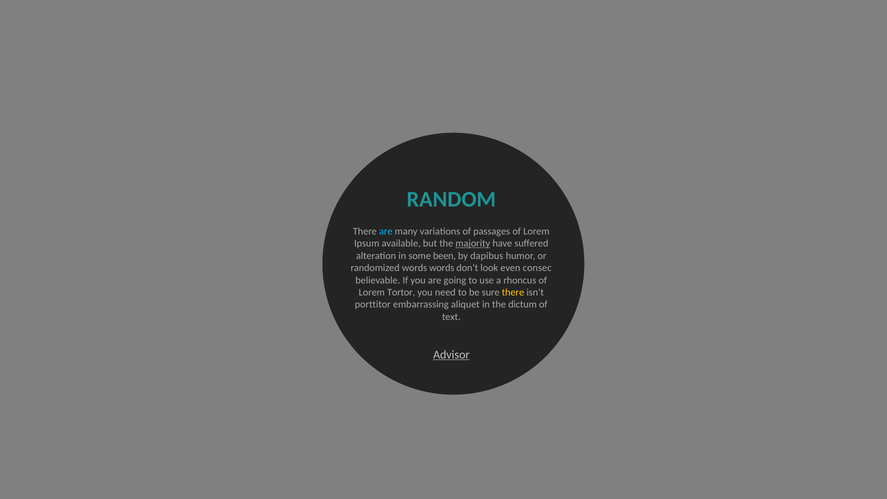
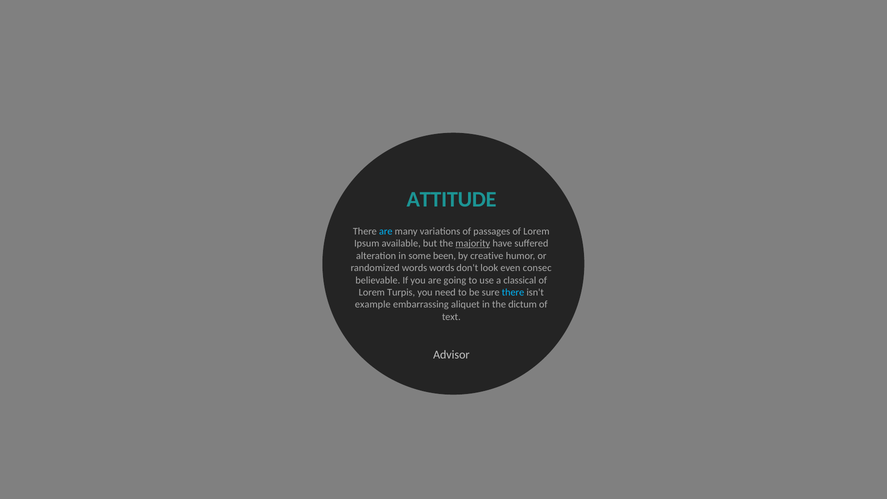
RANDOM: RANDOM -> ATTITUDE (451, 199)
dapibus: dapibus -> creative (487, 256)
rhoncus: rhoncus -> classical (520, 280)
Tortor: Tortor -> Turpis (401, 292)
there colour: yellow -> light blue (513, 292)
porttitor: porttitor -> example (373, 305)
Advisor underline: present -> none (451, 355)
